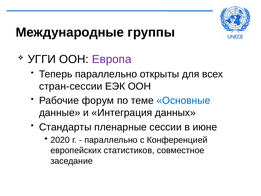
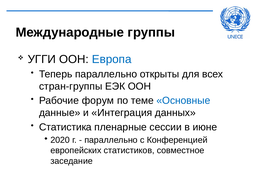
Европа colour: purple -> blue (112, 59)
стран-сессии: стран-сессии -> стран-группы (71, 86)
Стандарты: Стандарты -> Статистика (65, 127)
